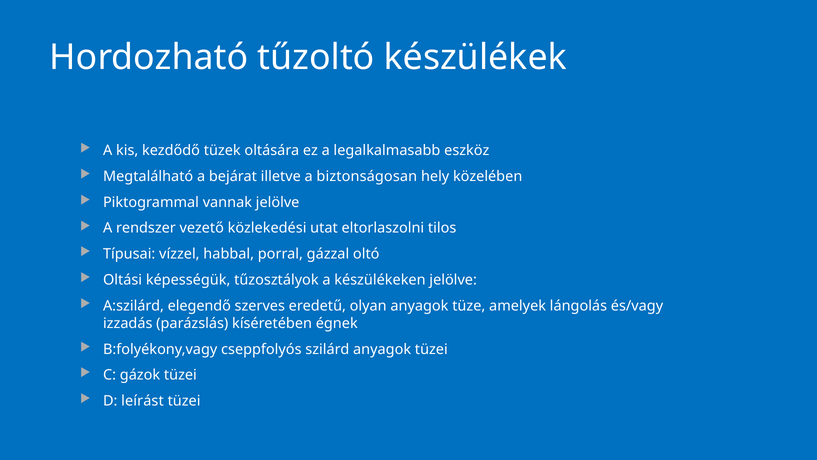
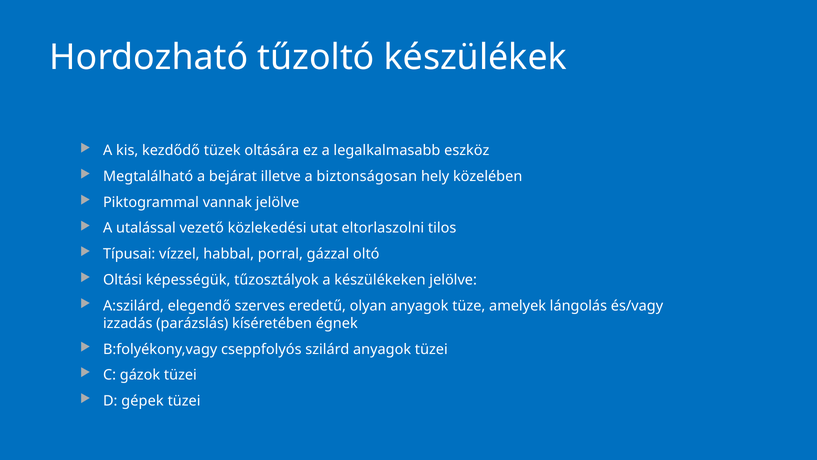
rendszer: rendszer -> utalással (146, 228)
leírást: leírást -> gépek (142, 401)
